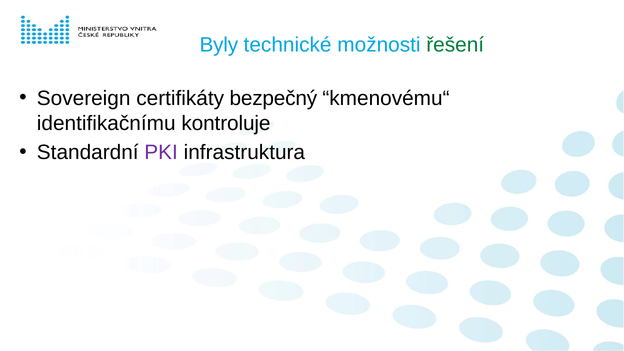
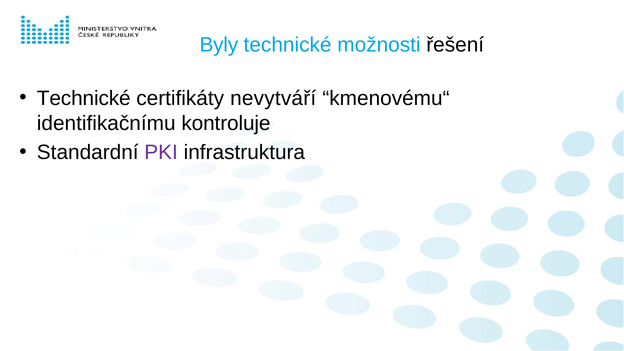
řešení colour: green -> black (455, 45)
Sovereign: Sovereign -> Technické (84, 98)
bezpečný: bezpečný -> nevytváří (273, 98)
